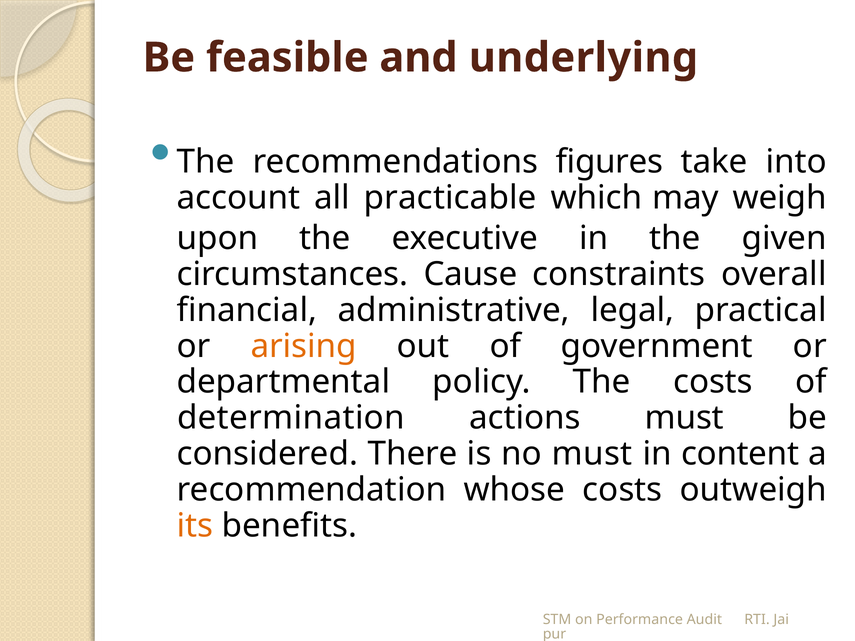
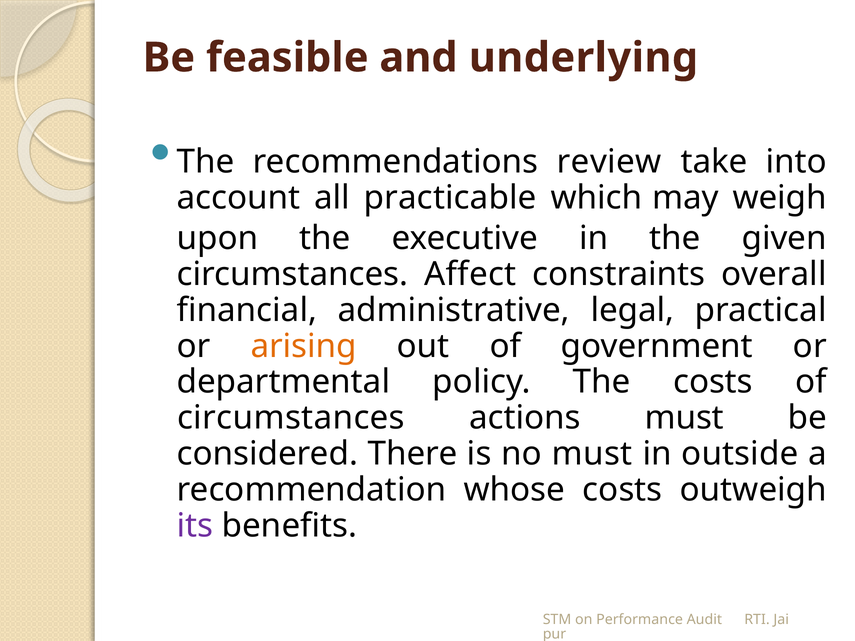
figures: figures -> review (609, 162)
Cause: Cause -> Affect (470, 274)
determination: determination -> circumstances (291, 418)
content: content -> outside (740, 454)
its colour: orange -> purple (195, 526)
